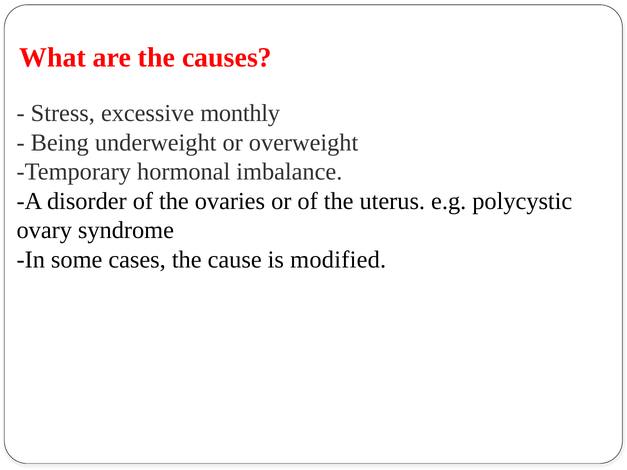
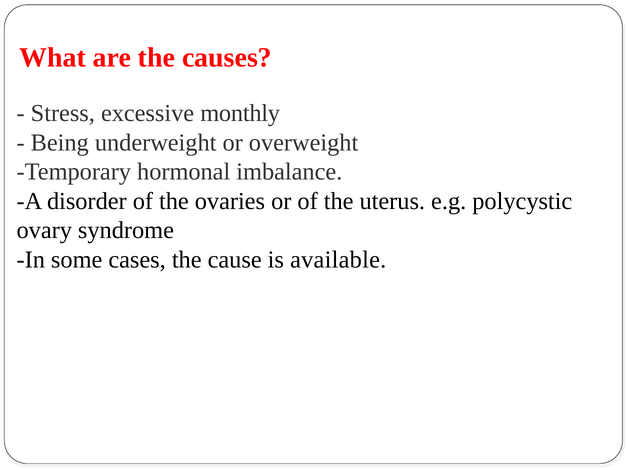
modified: modified -> available (338, 260)
